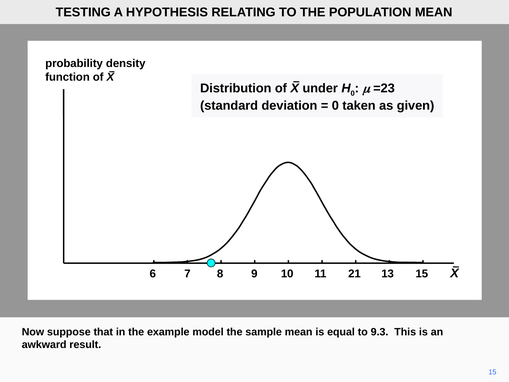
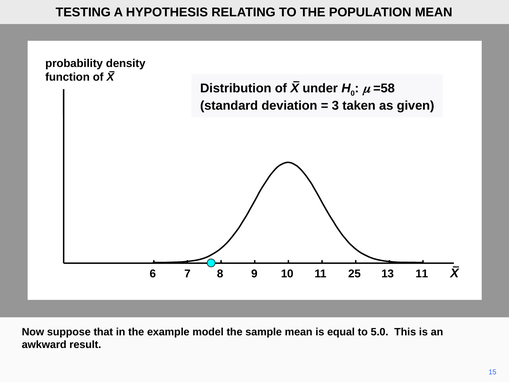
=23: =23 -> =58 (384, 88)
0: 0 -> 3 (335, 106)
21: 21 -> 25 (354, 274)
13 15: 15 -> 11 (422, 274)
9.3: 9.3 -> 5.0 (380, 332)
